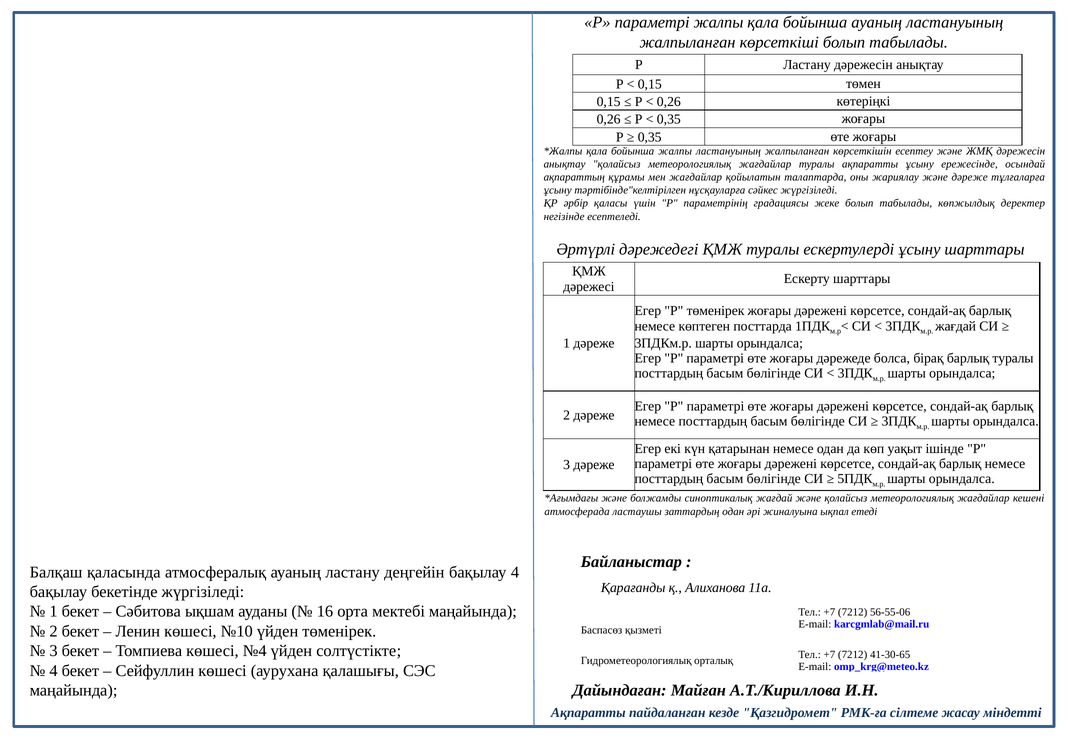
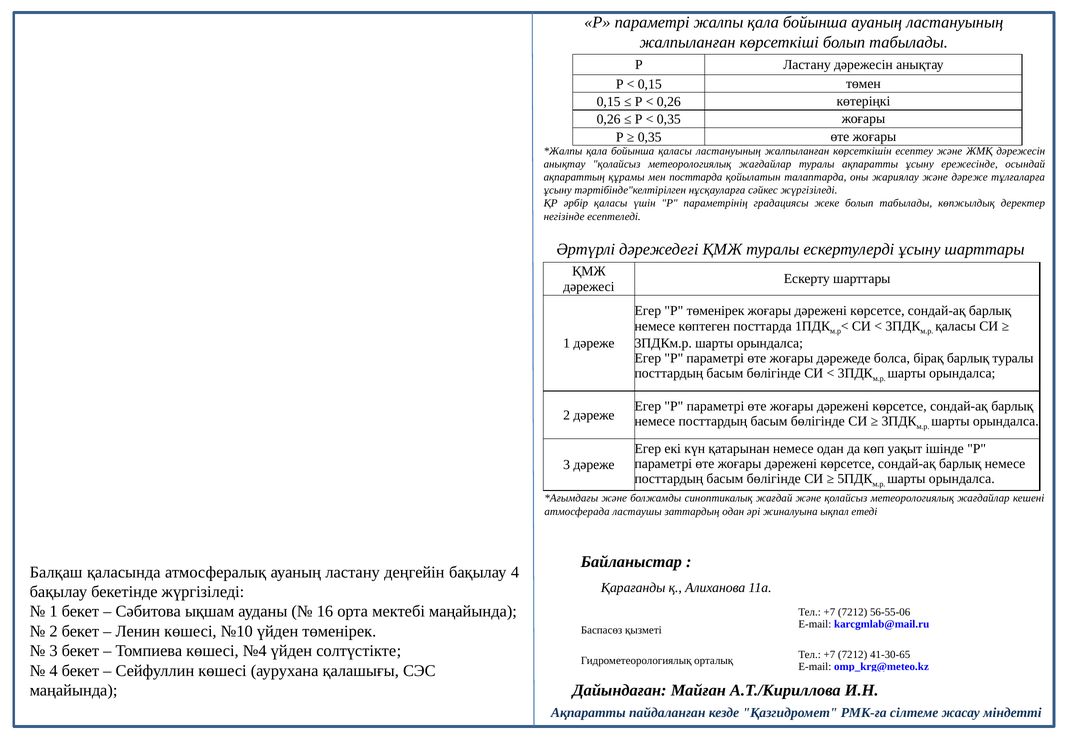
бойынша жалпы: жалпы -> қаласы (675, 151)
мен жағдайлар: жағдайлар -> посттарда (696, 177)
жағдай: жағдай -> қаласы (956, 326)
